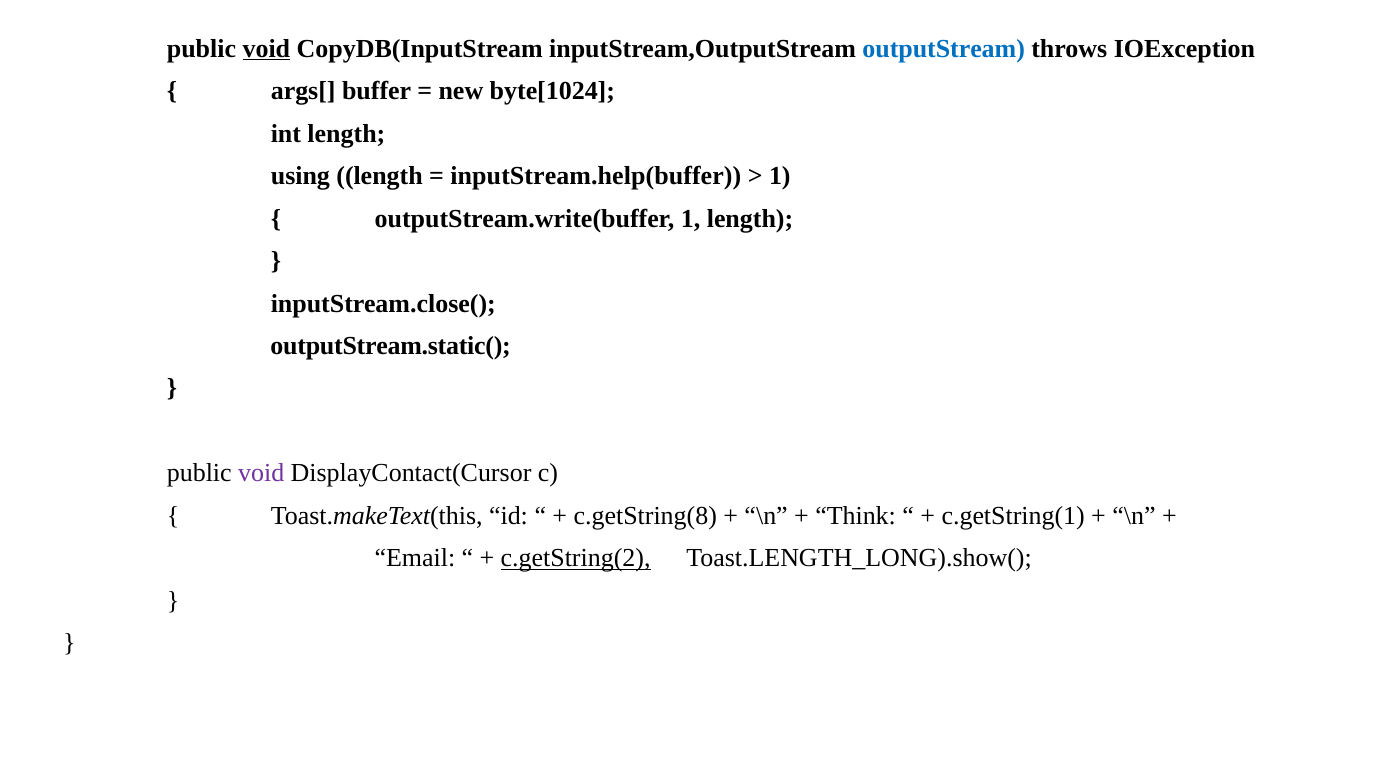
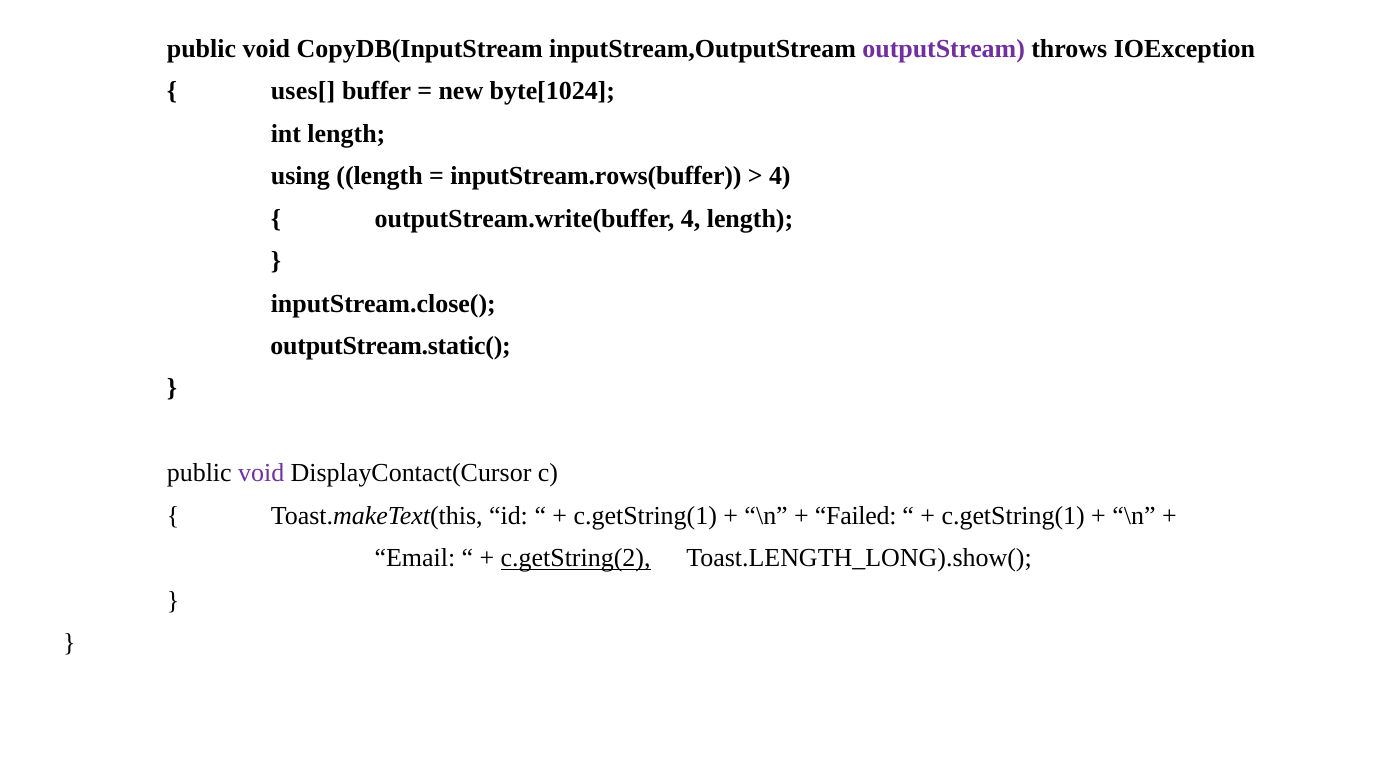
void underline: present -> none (266, 49)
outputStream colour: blue -> purple (944, 49)
args[: args[ -> uses[ (303, 91)
inputStream.help(buffer: inputStream.help(buffer -> inputStream.rows(buffer (596, 176)
1: 1 -> 4 (780, 176)
outputStream.write(buffer 1: 1 -> 4 (691, 218)
c.getString(8: c.getString(8 -> c.getString(1 (645, 516)
Think: Think -> Failed (856, 516)
